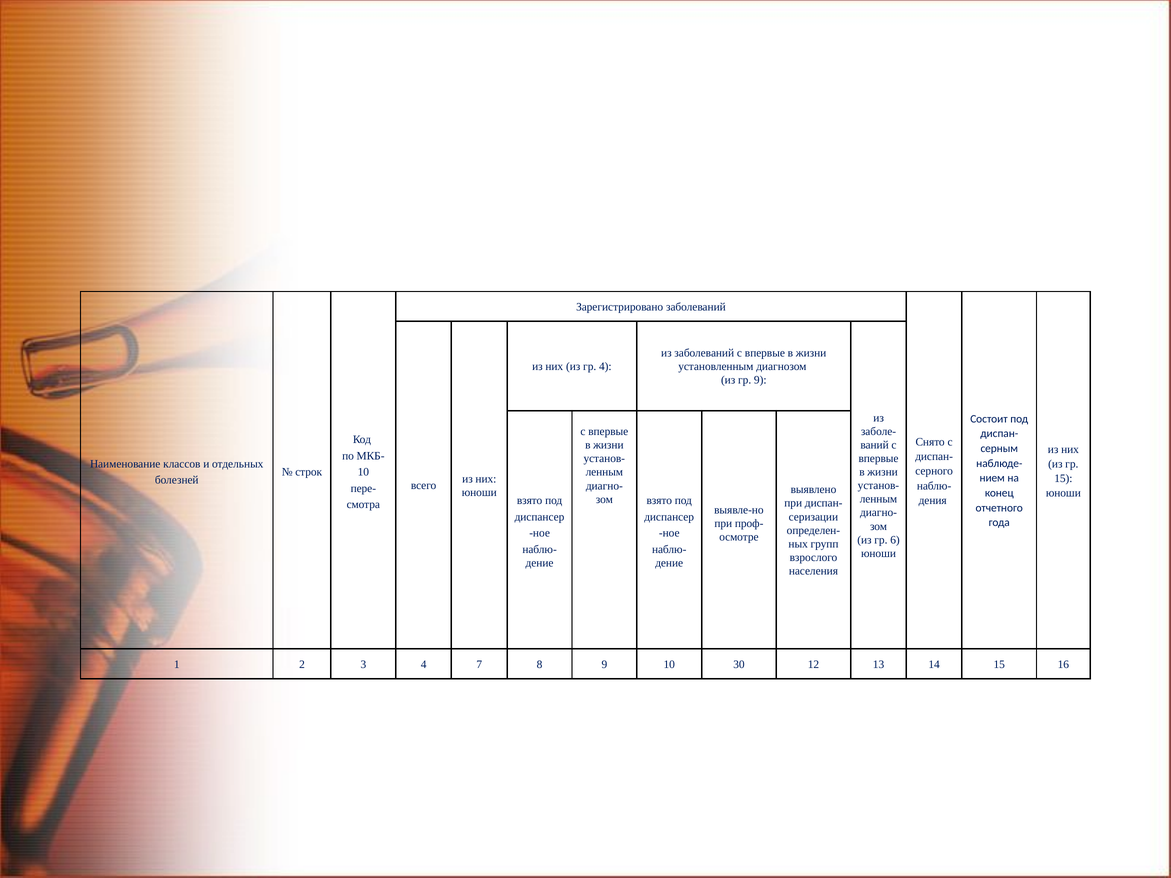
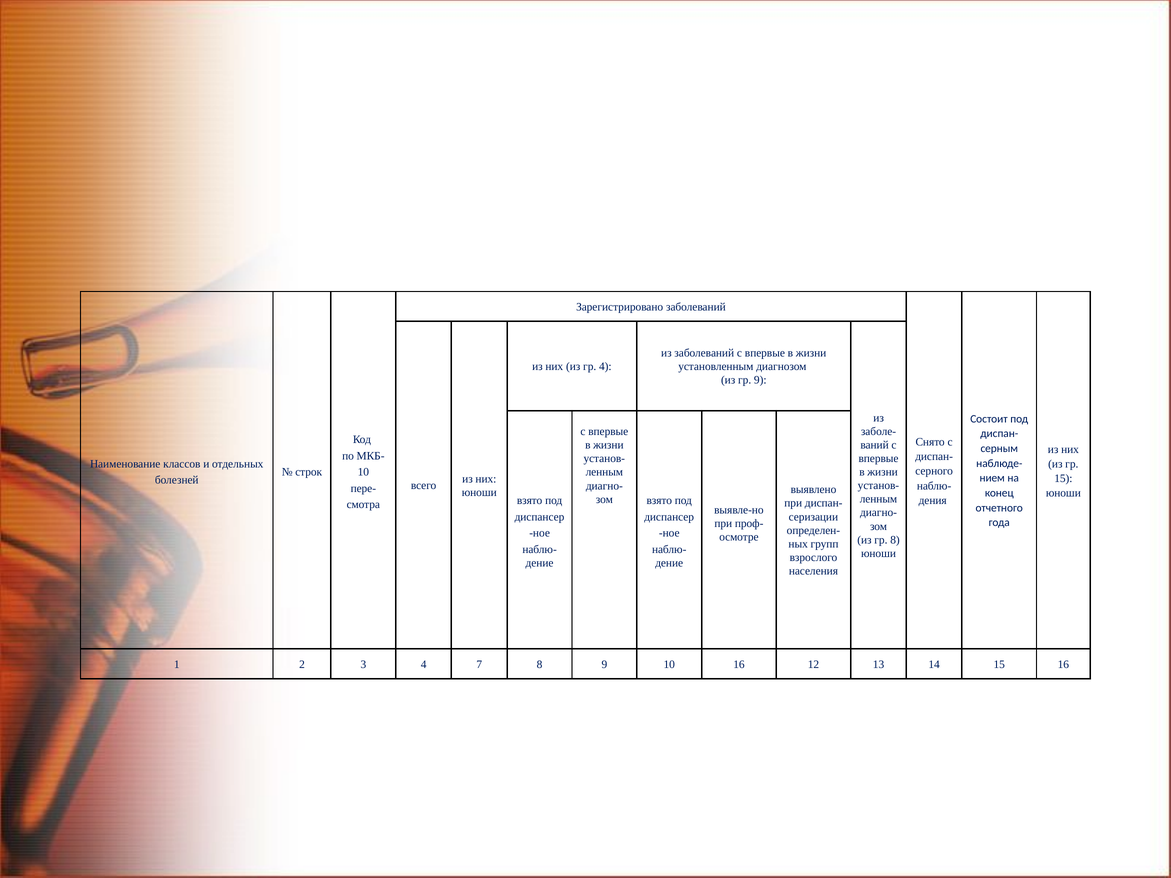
гр 6: 6 -> 8 (895, 540)
10 30: 30 -> 16 (739, 665)
